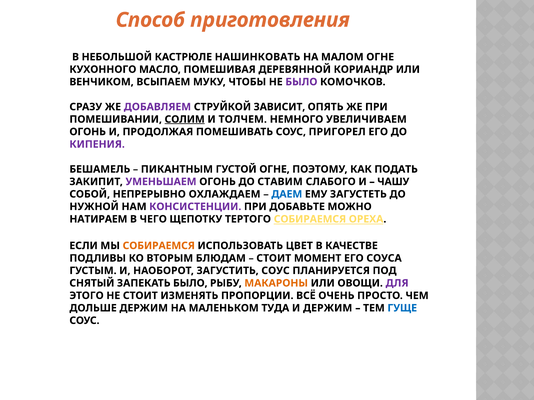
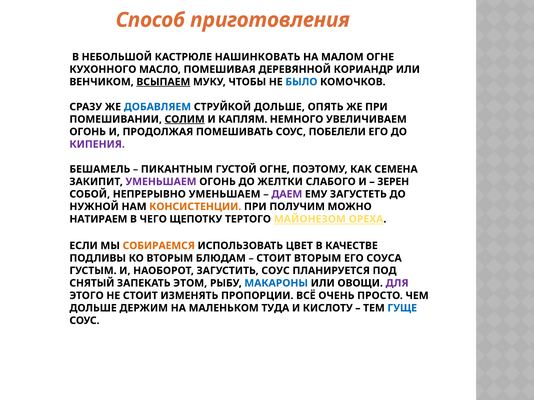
ВСЫПАЕМ underline: none -> present (163, 82)
БЫЛО colour: purple -> blue (301, 82)
ДОБАВЛЯЕМ colour: purple -> blue (157, 107)
СТРУЙКОЙ ЗАВИСИТ: ЗАВИСИТ -> ДОЛЬШЕ (279, 107)
ТОЛЧЕМ: ТОЛЧЕМ -> КАПЛЯМ (243, 119)
ПРИГОРЕЛ: ПРИГОРЕЛ -> ПОБЕЛЕЛИ (337, 132)
ПОДАТЬ: ПОДАТЬ -> СЕМЕНА (396, 169)
СТАВИМ: СТАВИМ -> ЖЕЛТКИ (280, 182)
ЧАШУ: ЧАШУ -> ЗЕРЕН (393, 182)
НЕПРЕРЫВНО ОХЛАЖДАЕМ: ОХЛАЖДАЕМ -> УМЕНЬШАЕМ (225, 194)
ДАЕМ colour: blue -> purple (287, 194)
КОНСИСТЕНЦИИ colour: purple -> orange (195, 207)
ДОБАВЬТЕ: ДОБАВЬТЕ -> ПОЛУЧИМ (297, 207)
ТЕРТОГО СОБИРАЕМСЯ: СОБИРАЕМСЯ -> МАЙОНЕЗОМ (310, 219)
СТОИТ МОМЕНТ: МОМЕНТ -> ВТОРЫМ (318, 258)
ЗАПЕКАТЬ БЫЛО: БЫЛО -> ЭТОМ (190, 283)
МАКАРОНЫ colour: orange -> blue (276, 283)
И ДЕРЖИМ: ДЕРЖИМ -> КИСЛОТУ (328, 308)
